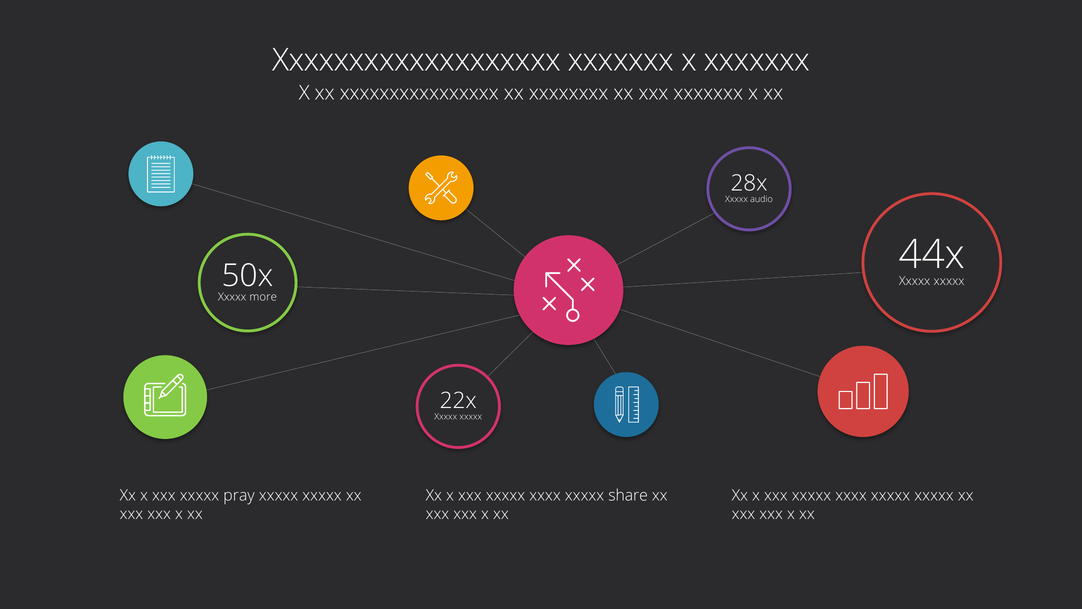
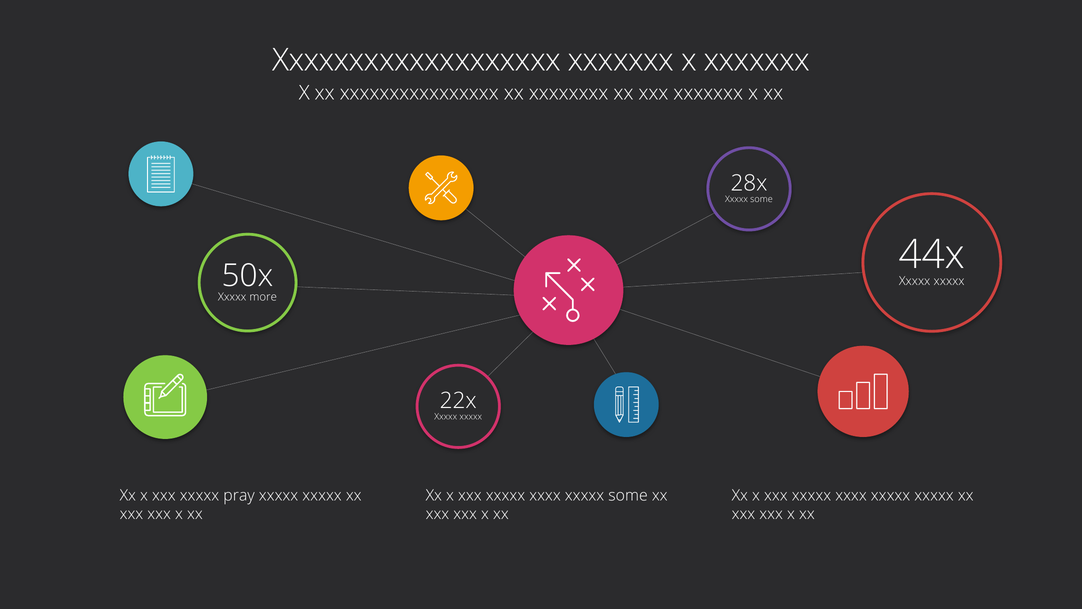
audio: audio -> some (761, 199)
xxxx xxxxx share: share -> some (628, 495)
